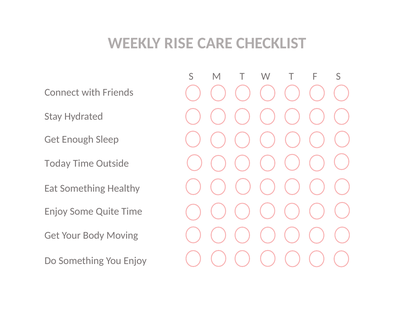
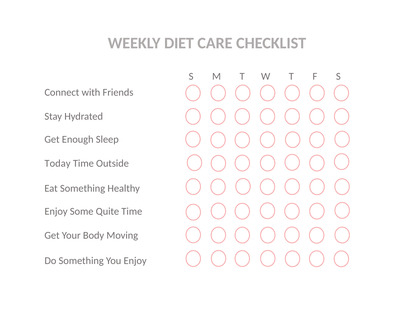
RISE: RISE -> DIET (179, 43)
